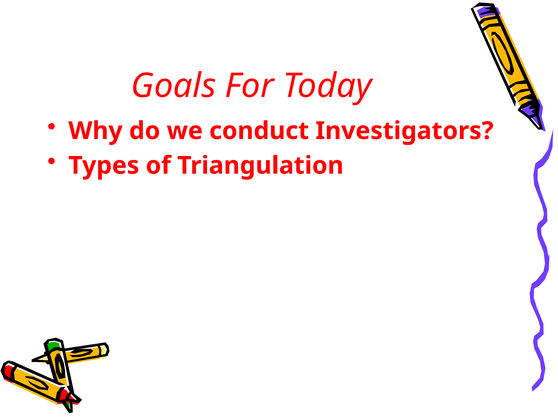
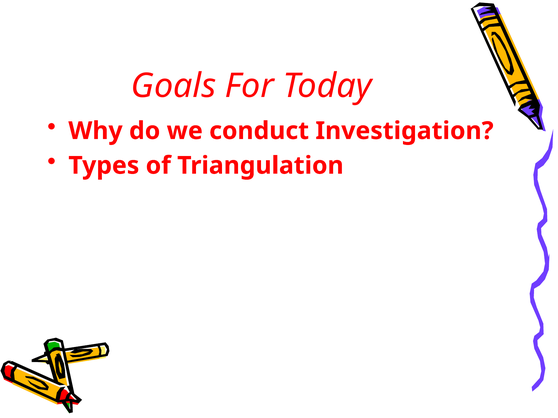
Investigators: Investigators -> Investigation (404, 131)
